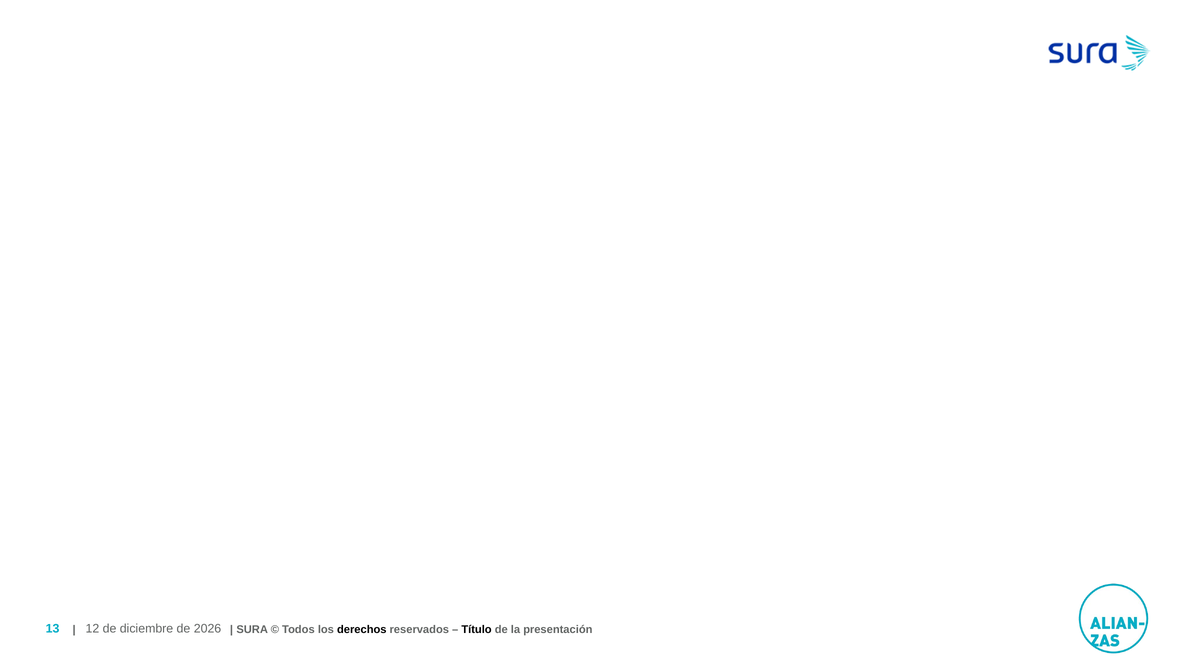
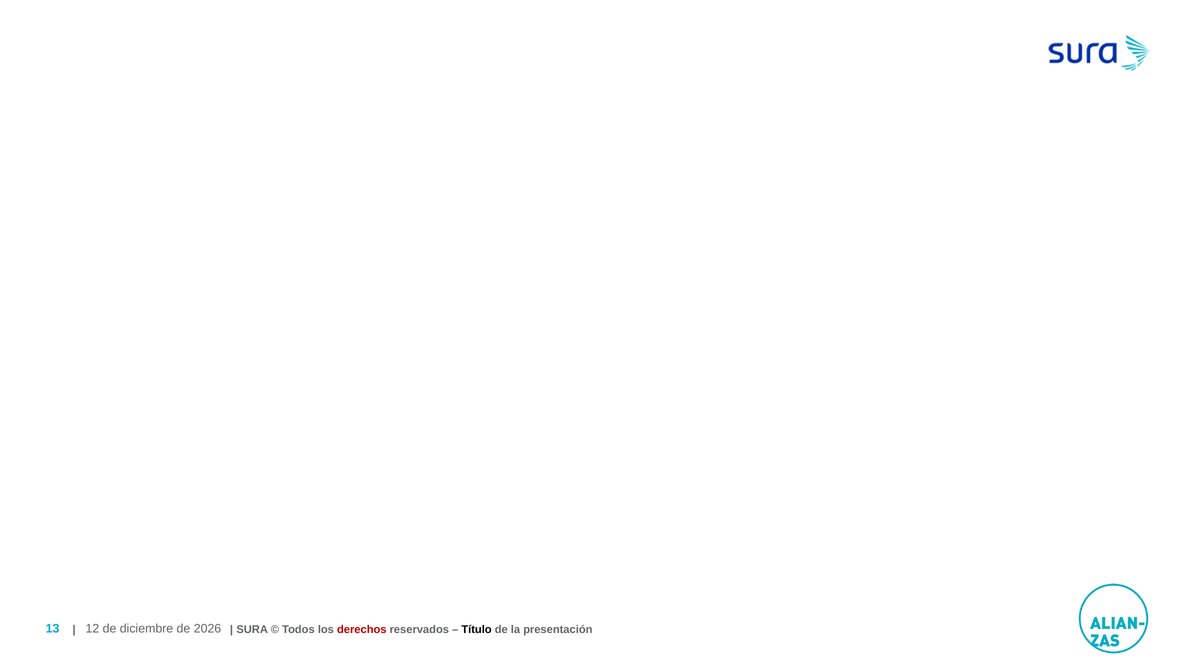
derechos colour: black -> red (362, 629)
